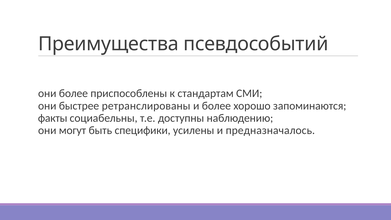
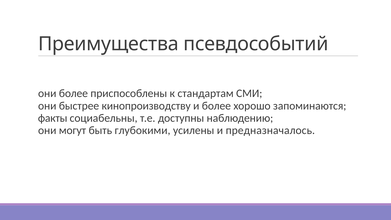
ретранслированы: ретранслированы -> кинопроизводству (146, 106)
специфики: специфики -> глубокими (143, 130)
